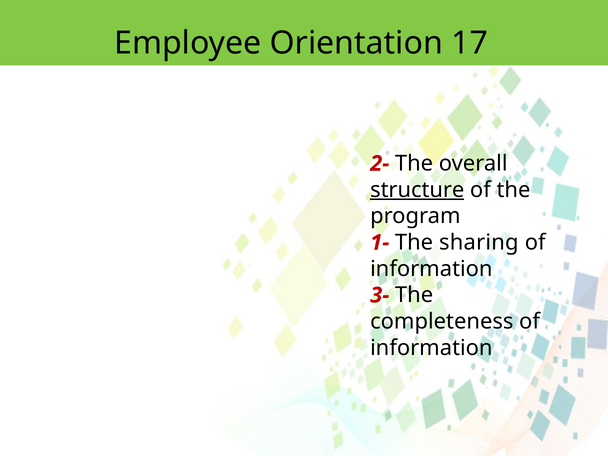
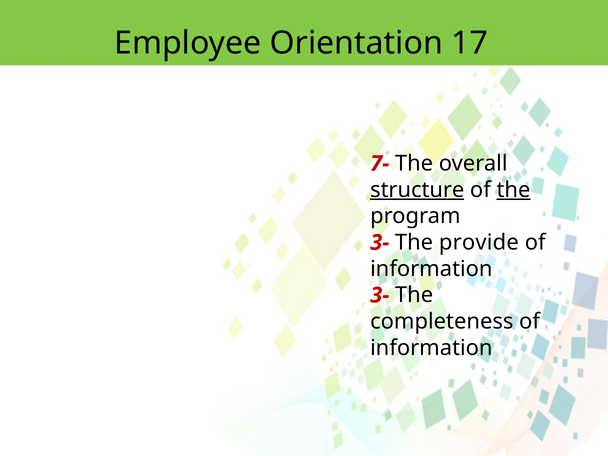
2-: 2- -> 7- (380, 164)
the underline: none -> present (514, 190)
1-: 1- -> 3- (380, 243)
sharing: sharing -> provide (479, 243)
